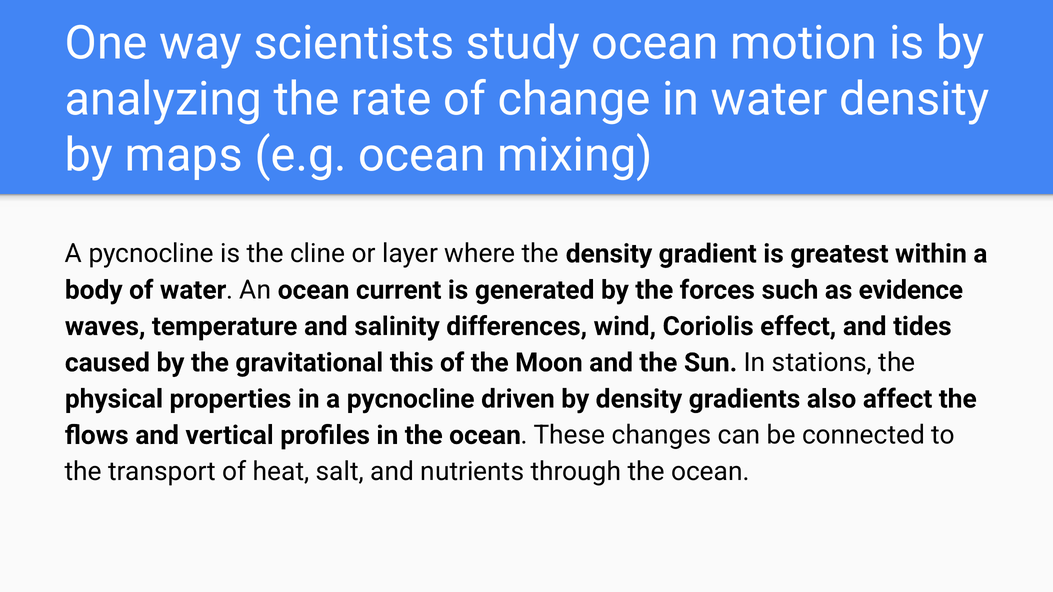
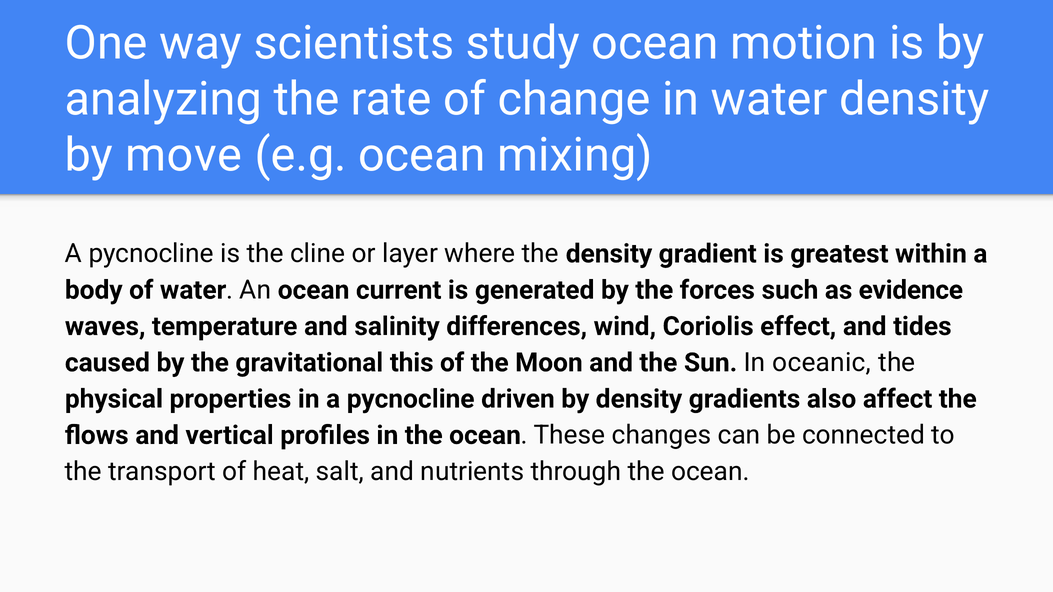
maps: maps -> move (184, 156)
stations: stations -> oceanic (822, 363)
